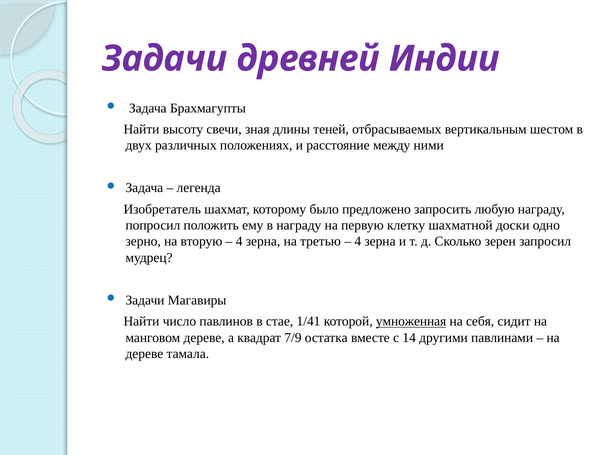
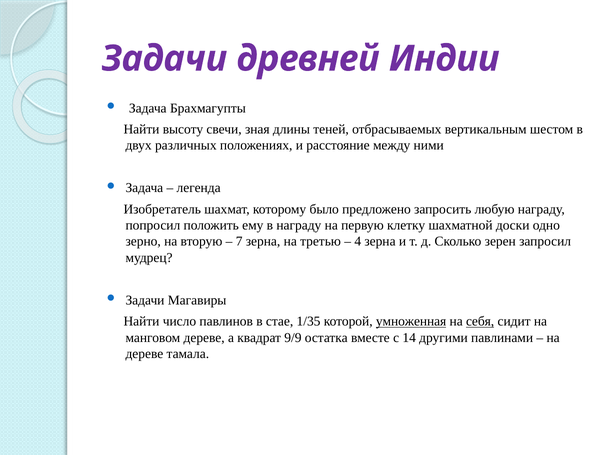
4: 4 -> 7 (239, 242)
1/41: 1/41 -> 1/35 (309, 322)
себя underline: none -> present (480, 322)
7/9: 7/9 -> 9/9 (293, 338)
